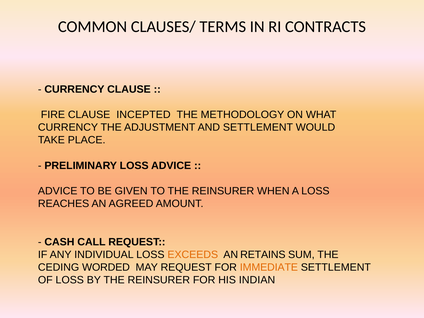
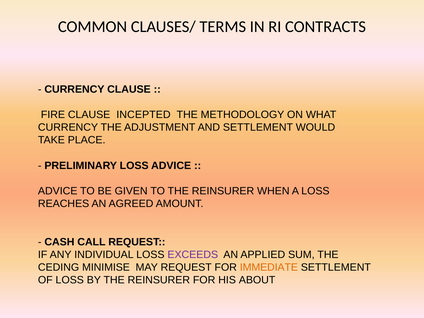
EXCEEDS colour: orange -> purple (193, 255)
RETAINS: RETAINS -> APPLIED (263, 255)
WORDED: WORDED -> MINIMISE (106, 267)
INDIAN: INDIAN -> ABOUT (257, 280)
